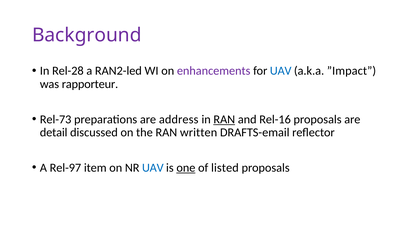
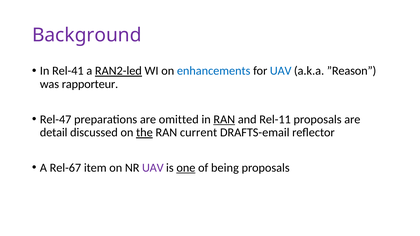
Rel-28: Rel-28 -> Rel-41 (68, 71)
RAN2-led underline: none -> present (118, 71)
enhancements colour: purple -> blue (214, 71)
”Impact: ”Impact -> ”Reason (352, 71)
Rel-73: Rel-73 -> Rel-47 (56, 119)
address: address -> omitted (179, 119)
Rel-16: Rel-16 -> Rel-11 (275, 119)
the underline: none -> present (144, 133)
written: written -> current (199, 133)
Rel-97: Rel-97 -> Rel-67 (65, 168)
UAV colour: blue -> purple (153, 168)
listed: listed -> being (225, 168)
